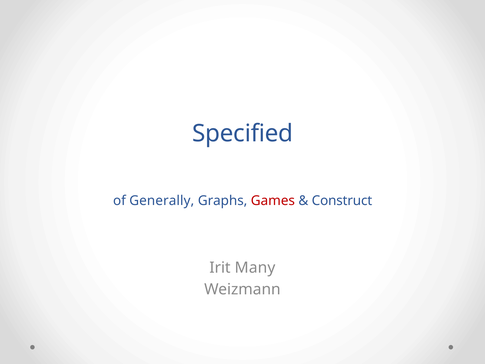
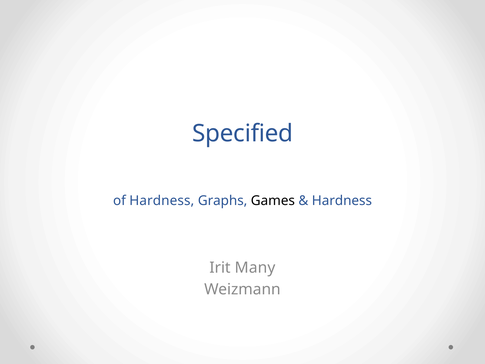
of Generally: Generally -> Hardness (162, 201)
Games colour: red -> black (273, 201)
Construct: Construct -> Hardness (342, 201)
